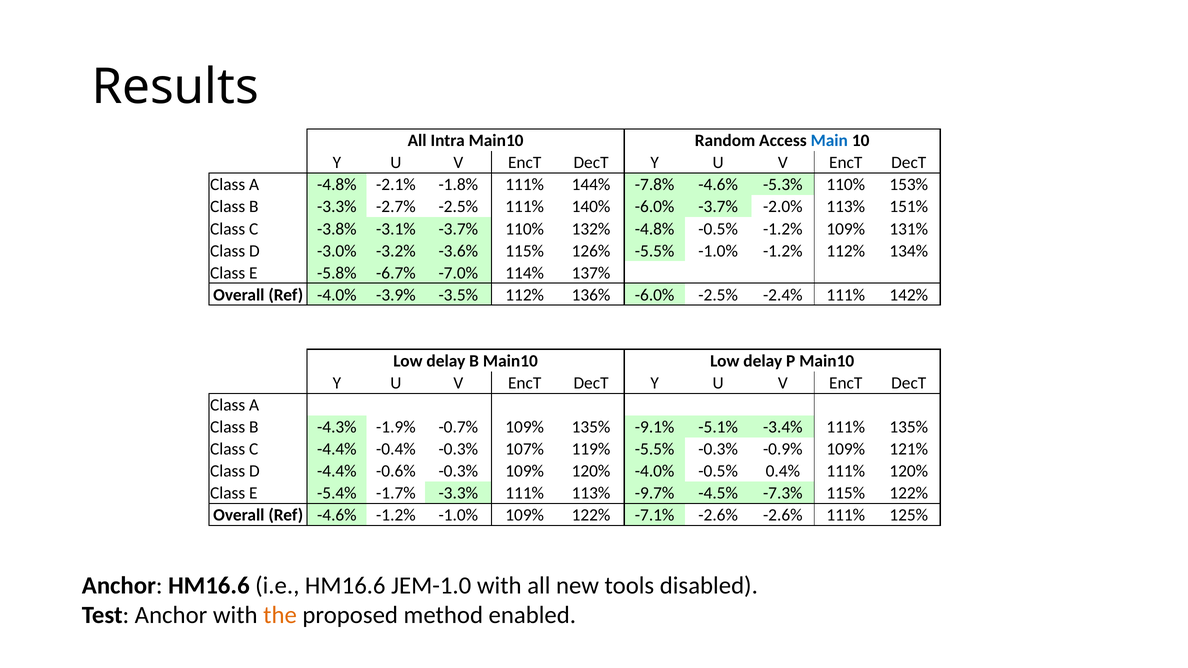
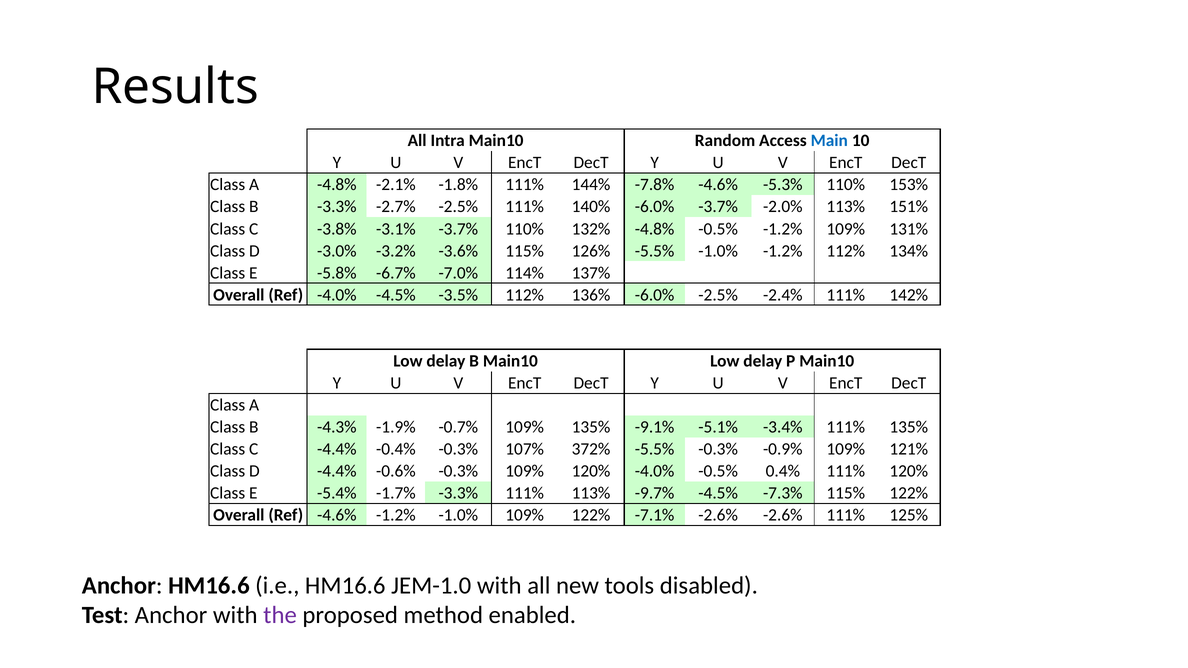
-4.0% -3.9%: -3.9% -> -4.5% (396, 295)
119%: 119% -> 372% (591, 449)
the colour: orange -> purple (280, 616)
